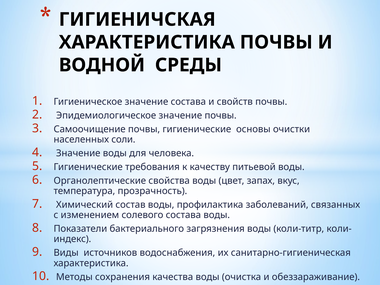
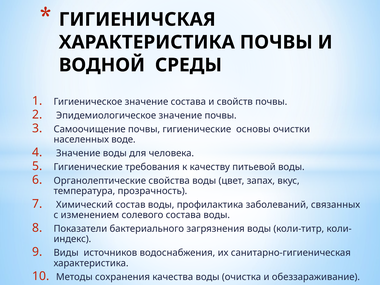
соли: соли -> воде (123, 139)
